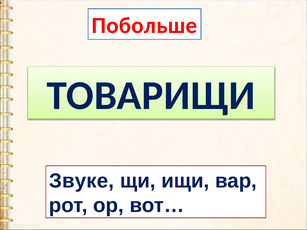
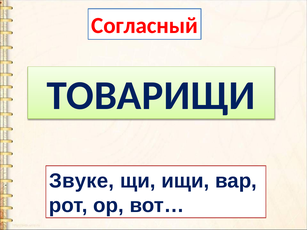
Побольше: Побольше -> Согласный (145, 26)
